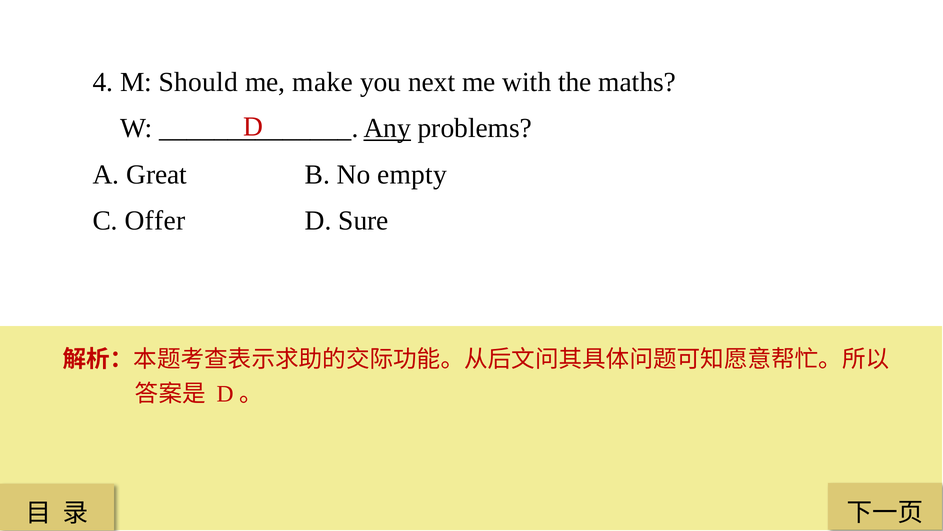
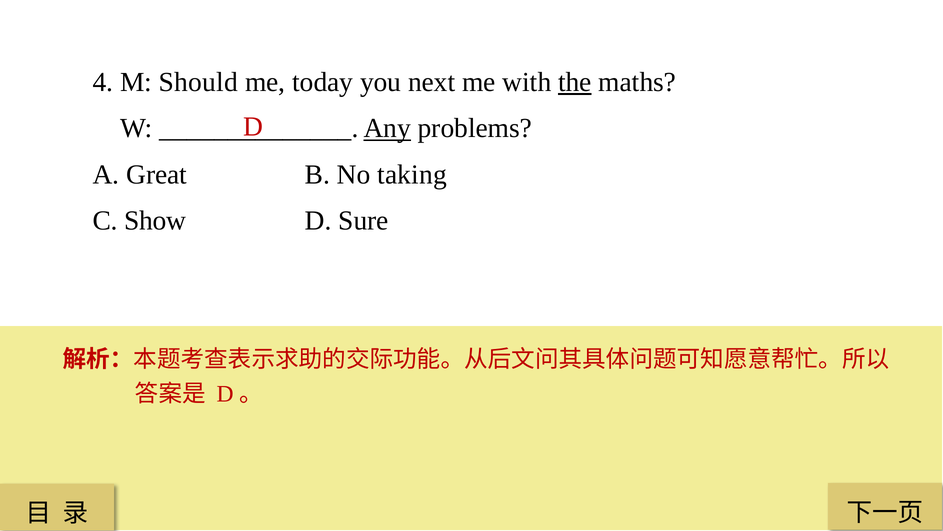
make: make -> today (323, 82)
the underline: none -> present (575, 82)
empty: empty -> taking (412, 174)
Offer: Offer -> Show (155, 221)
